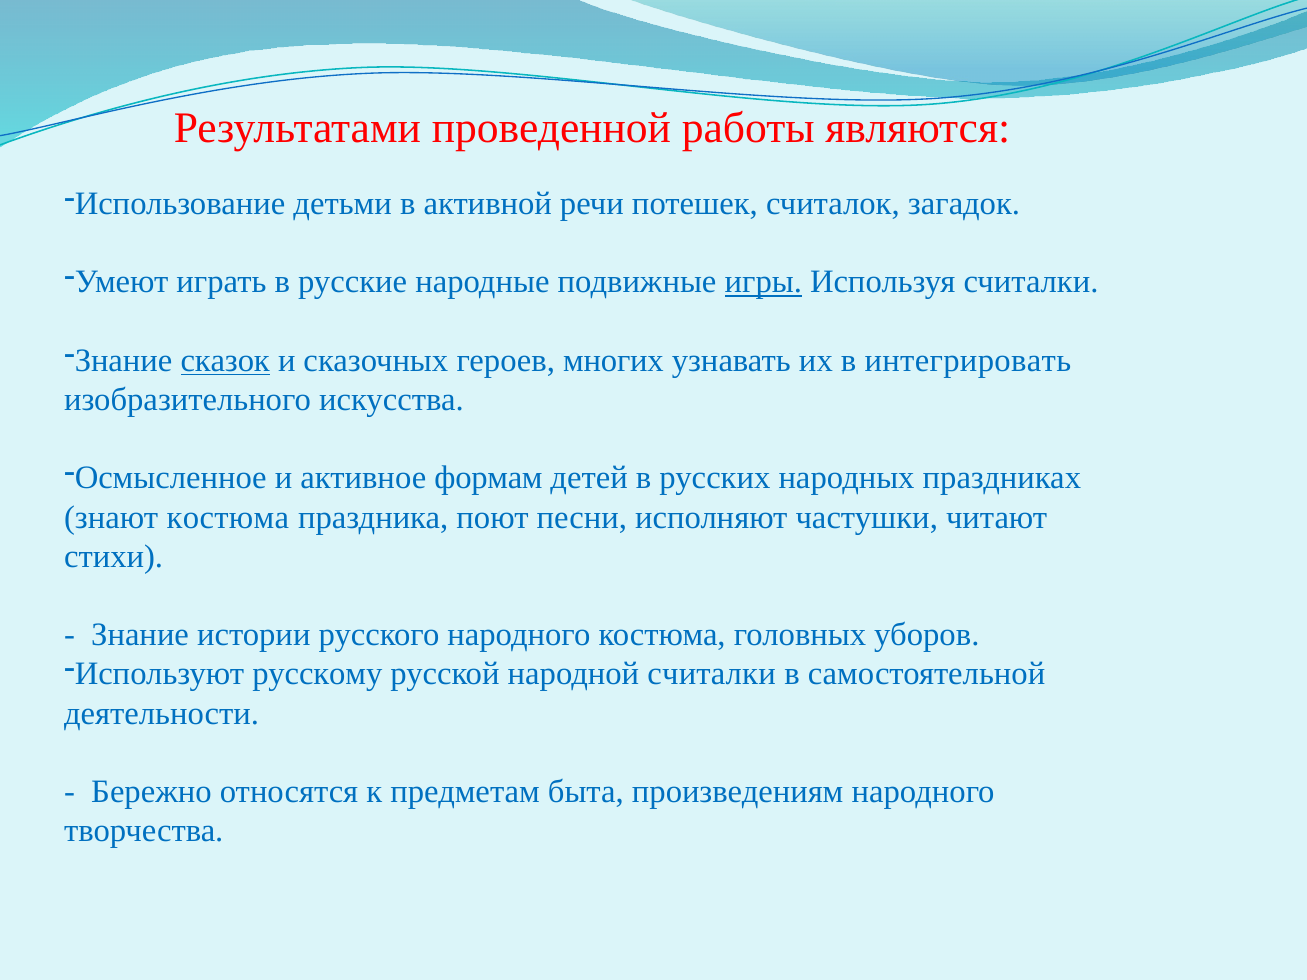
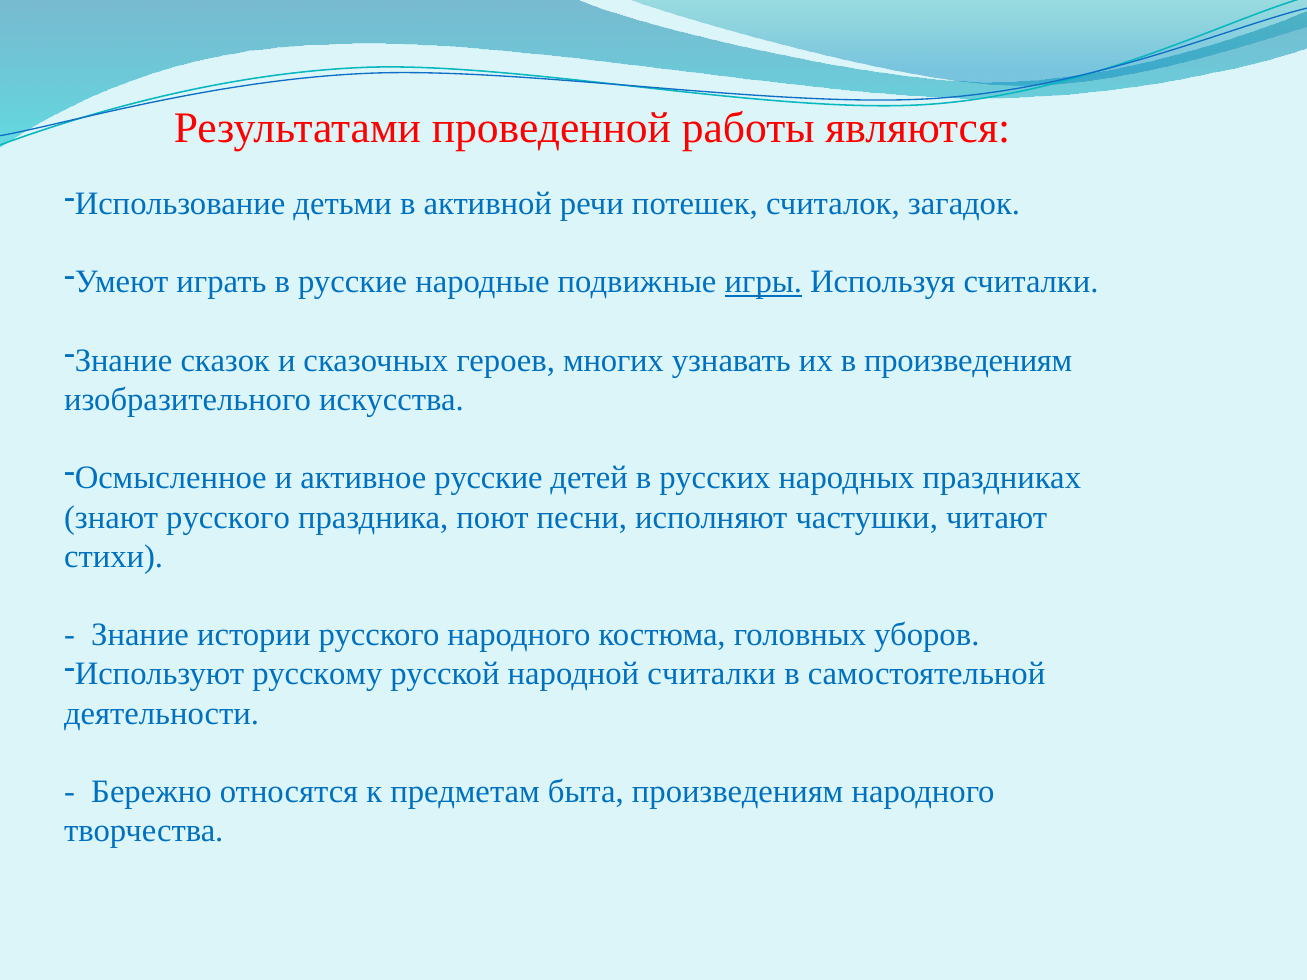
сказок underline: present -> none (225, 361)
в интегрировать: интегрировать -> произведениям (968, 361)
активное формам: формам -> русские (488, 478)
знают костюма: костюма -> русского (228, 517)
